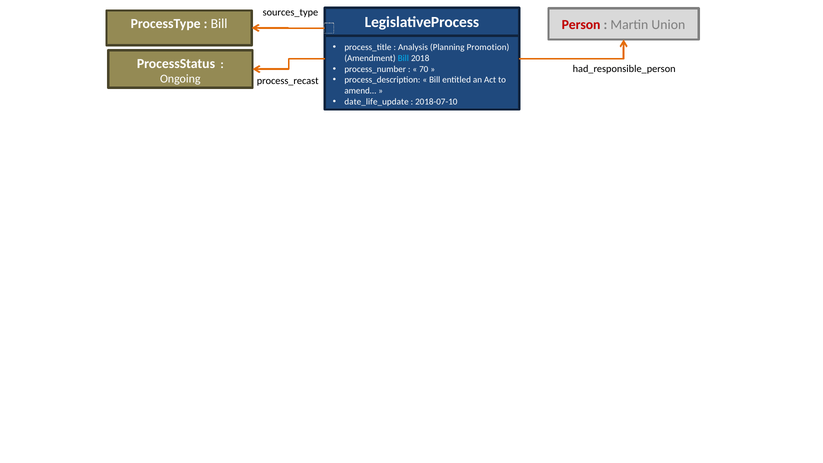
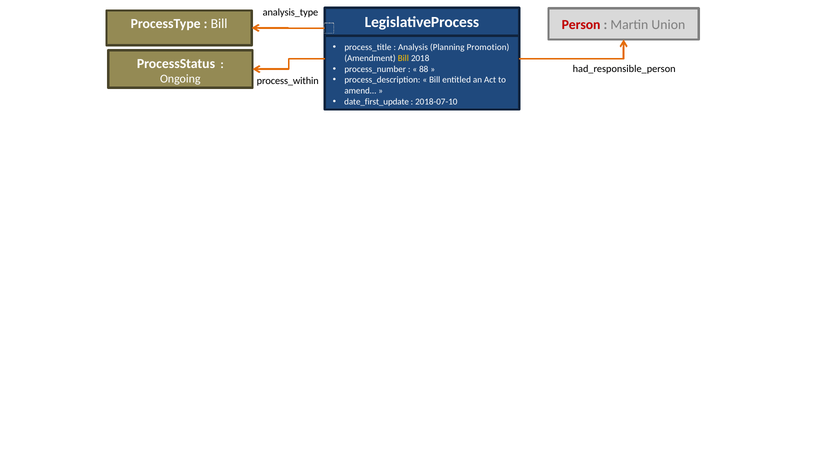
sources_type: sources_type -> analysis_type (290, 12)
Bill colour: light blue -> yellow (403, 58)
70: 70 -> 88 (424, 69)
process_recast: process_recast -> process_within (288, 81)
date_life_update: date_life_update -> date_first_update (377, 102)
